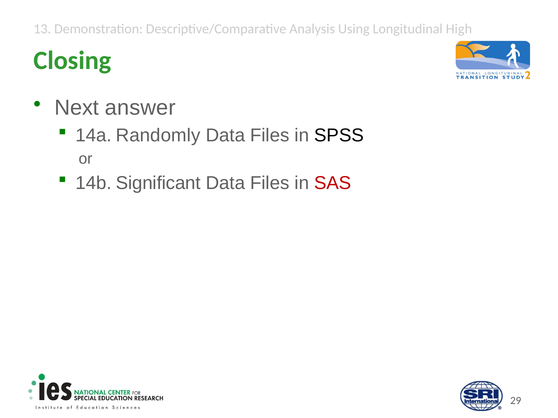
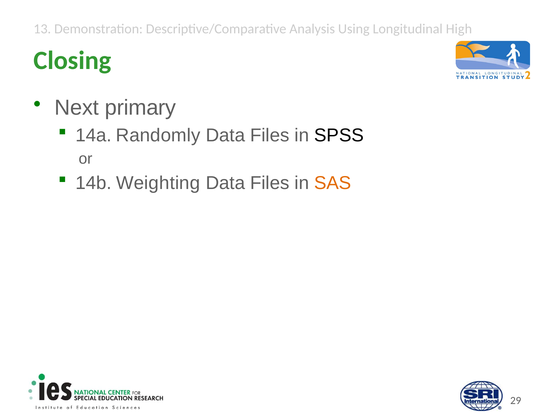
answer: answer -> primary (141, 108)
Significant: Significant -> Weighting (158, 183)
SAS colour: red -> orange (333, 183)
